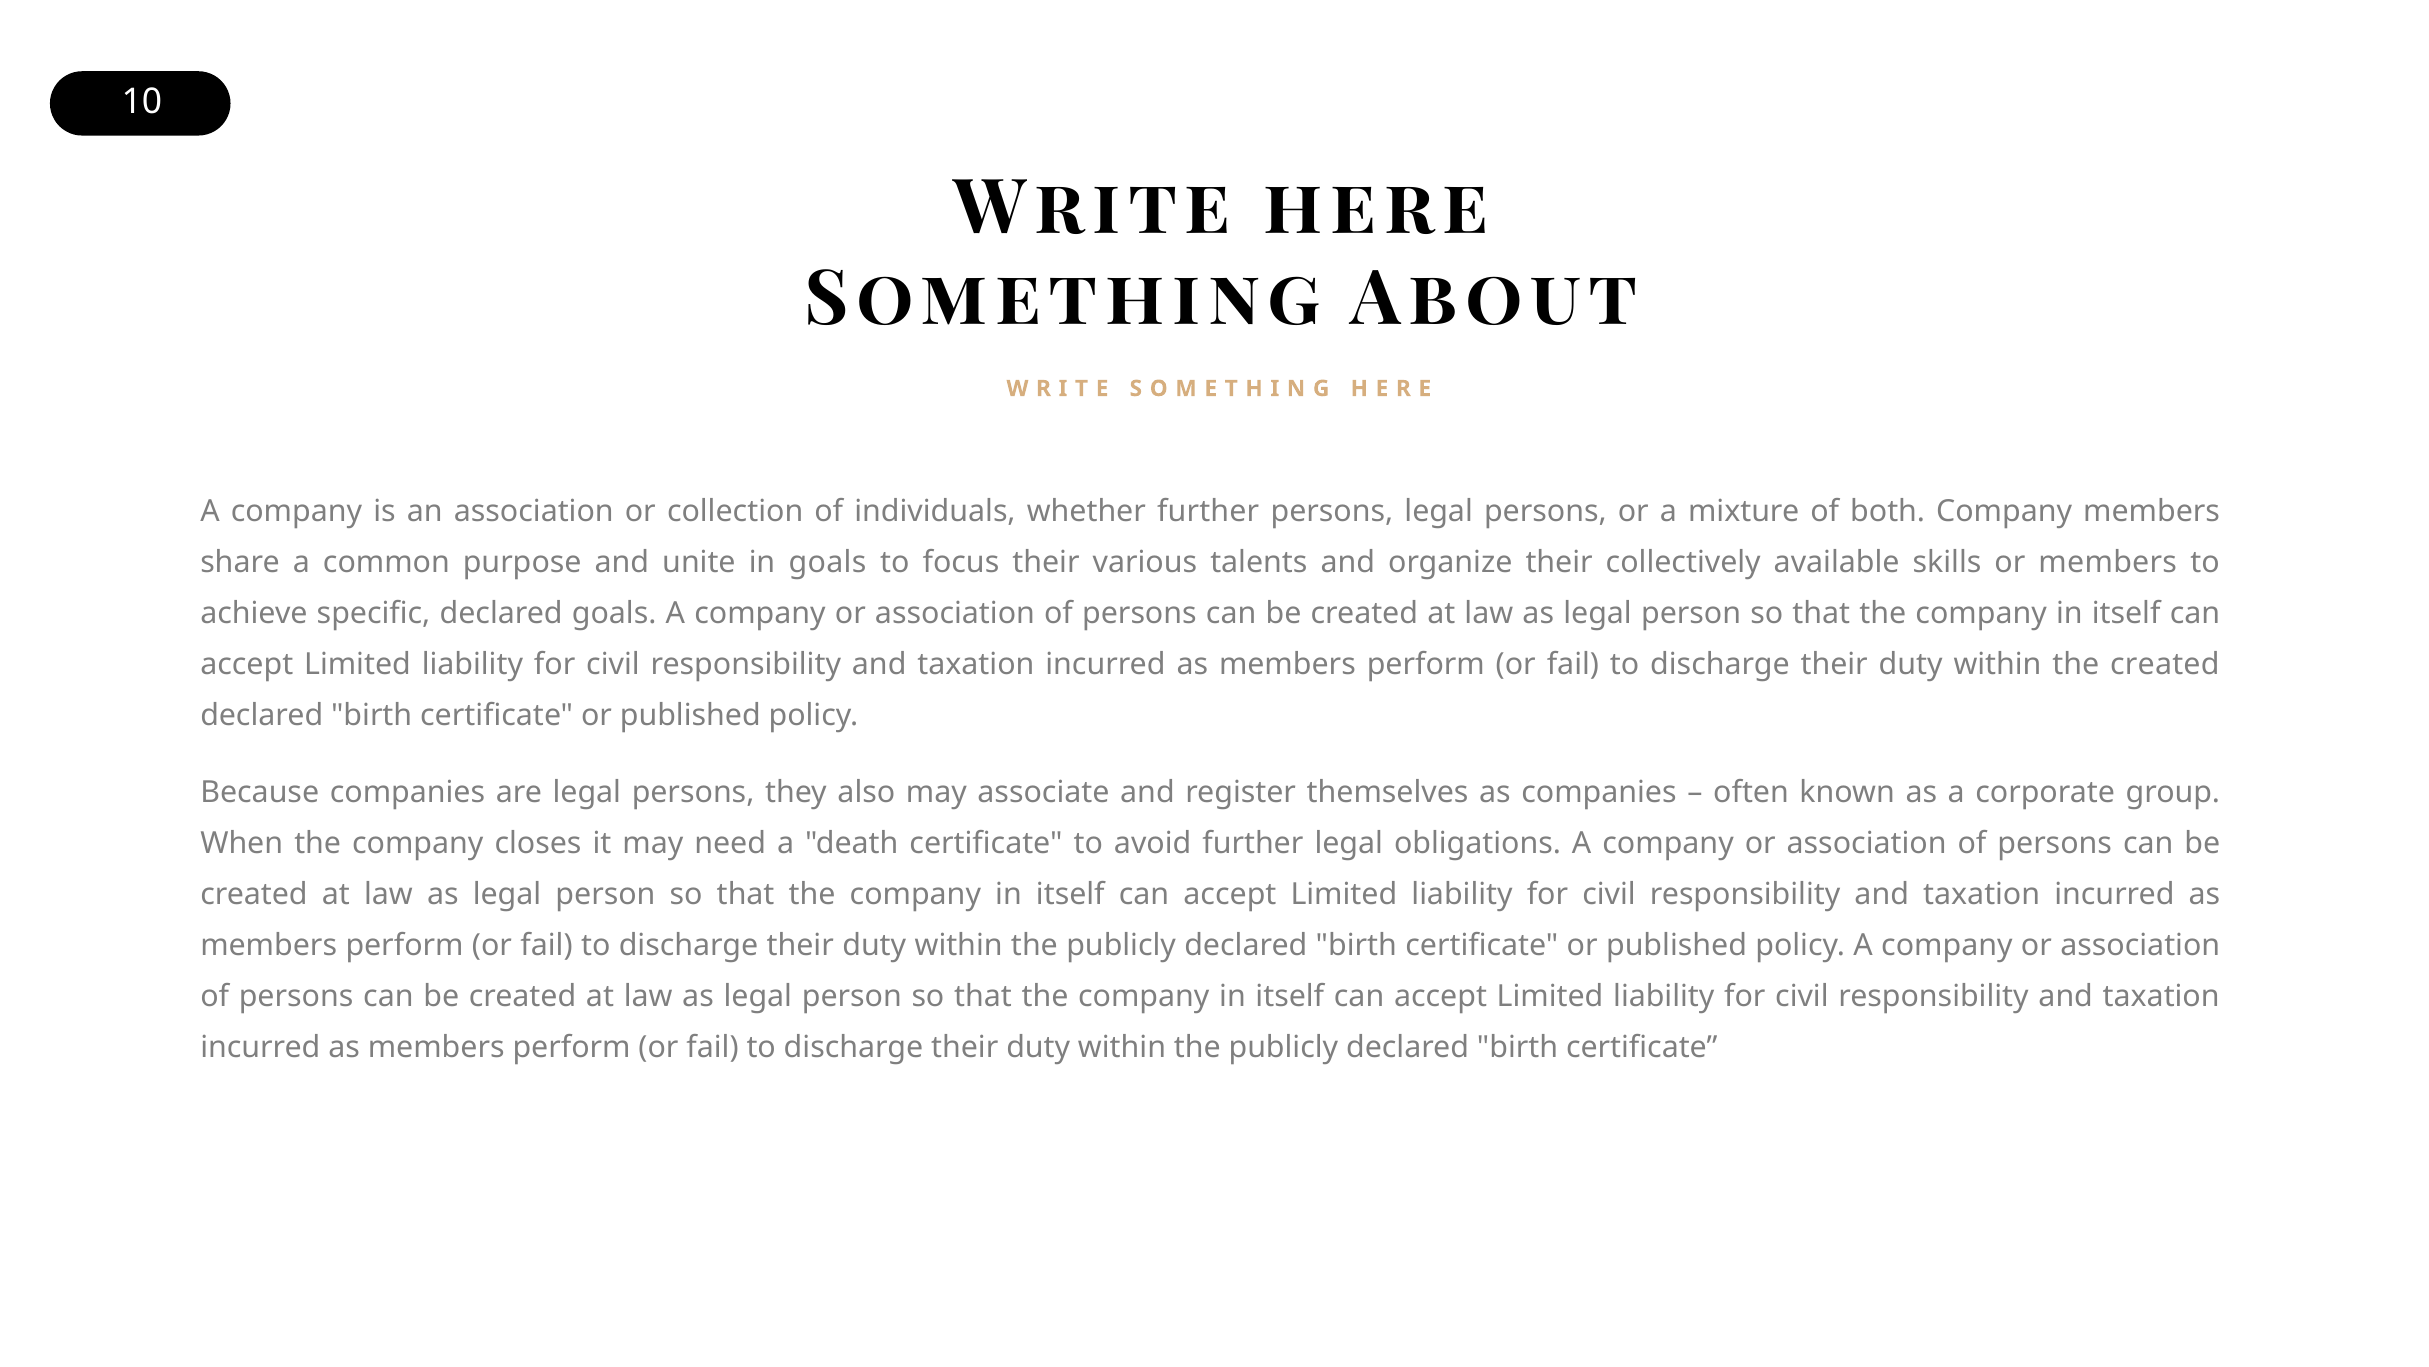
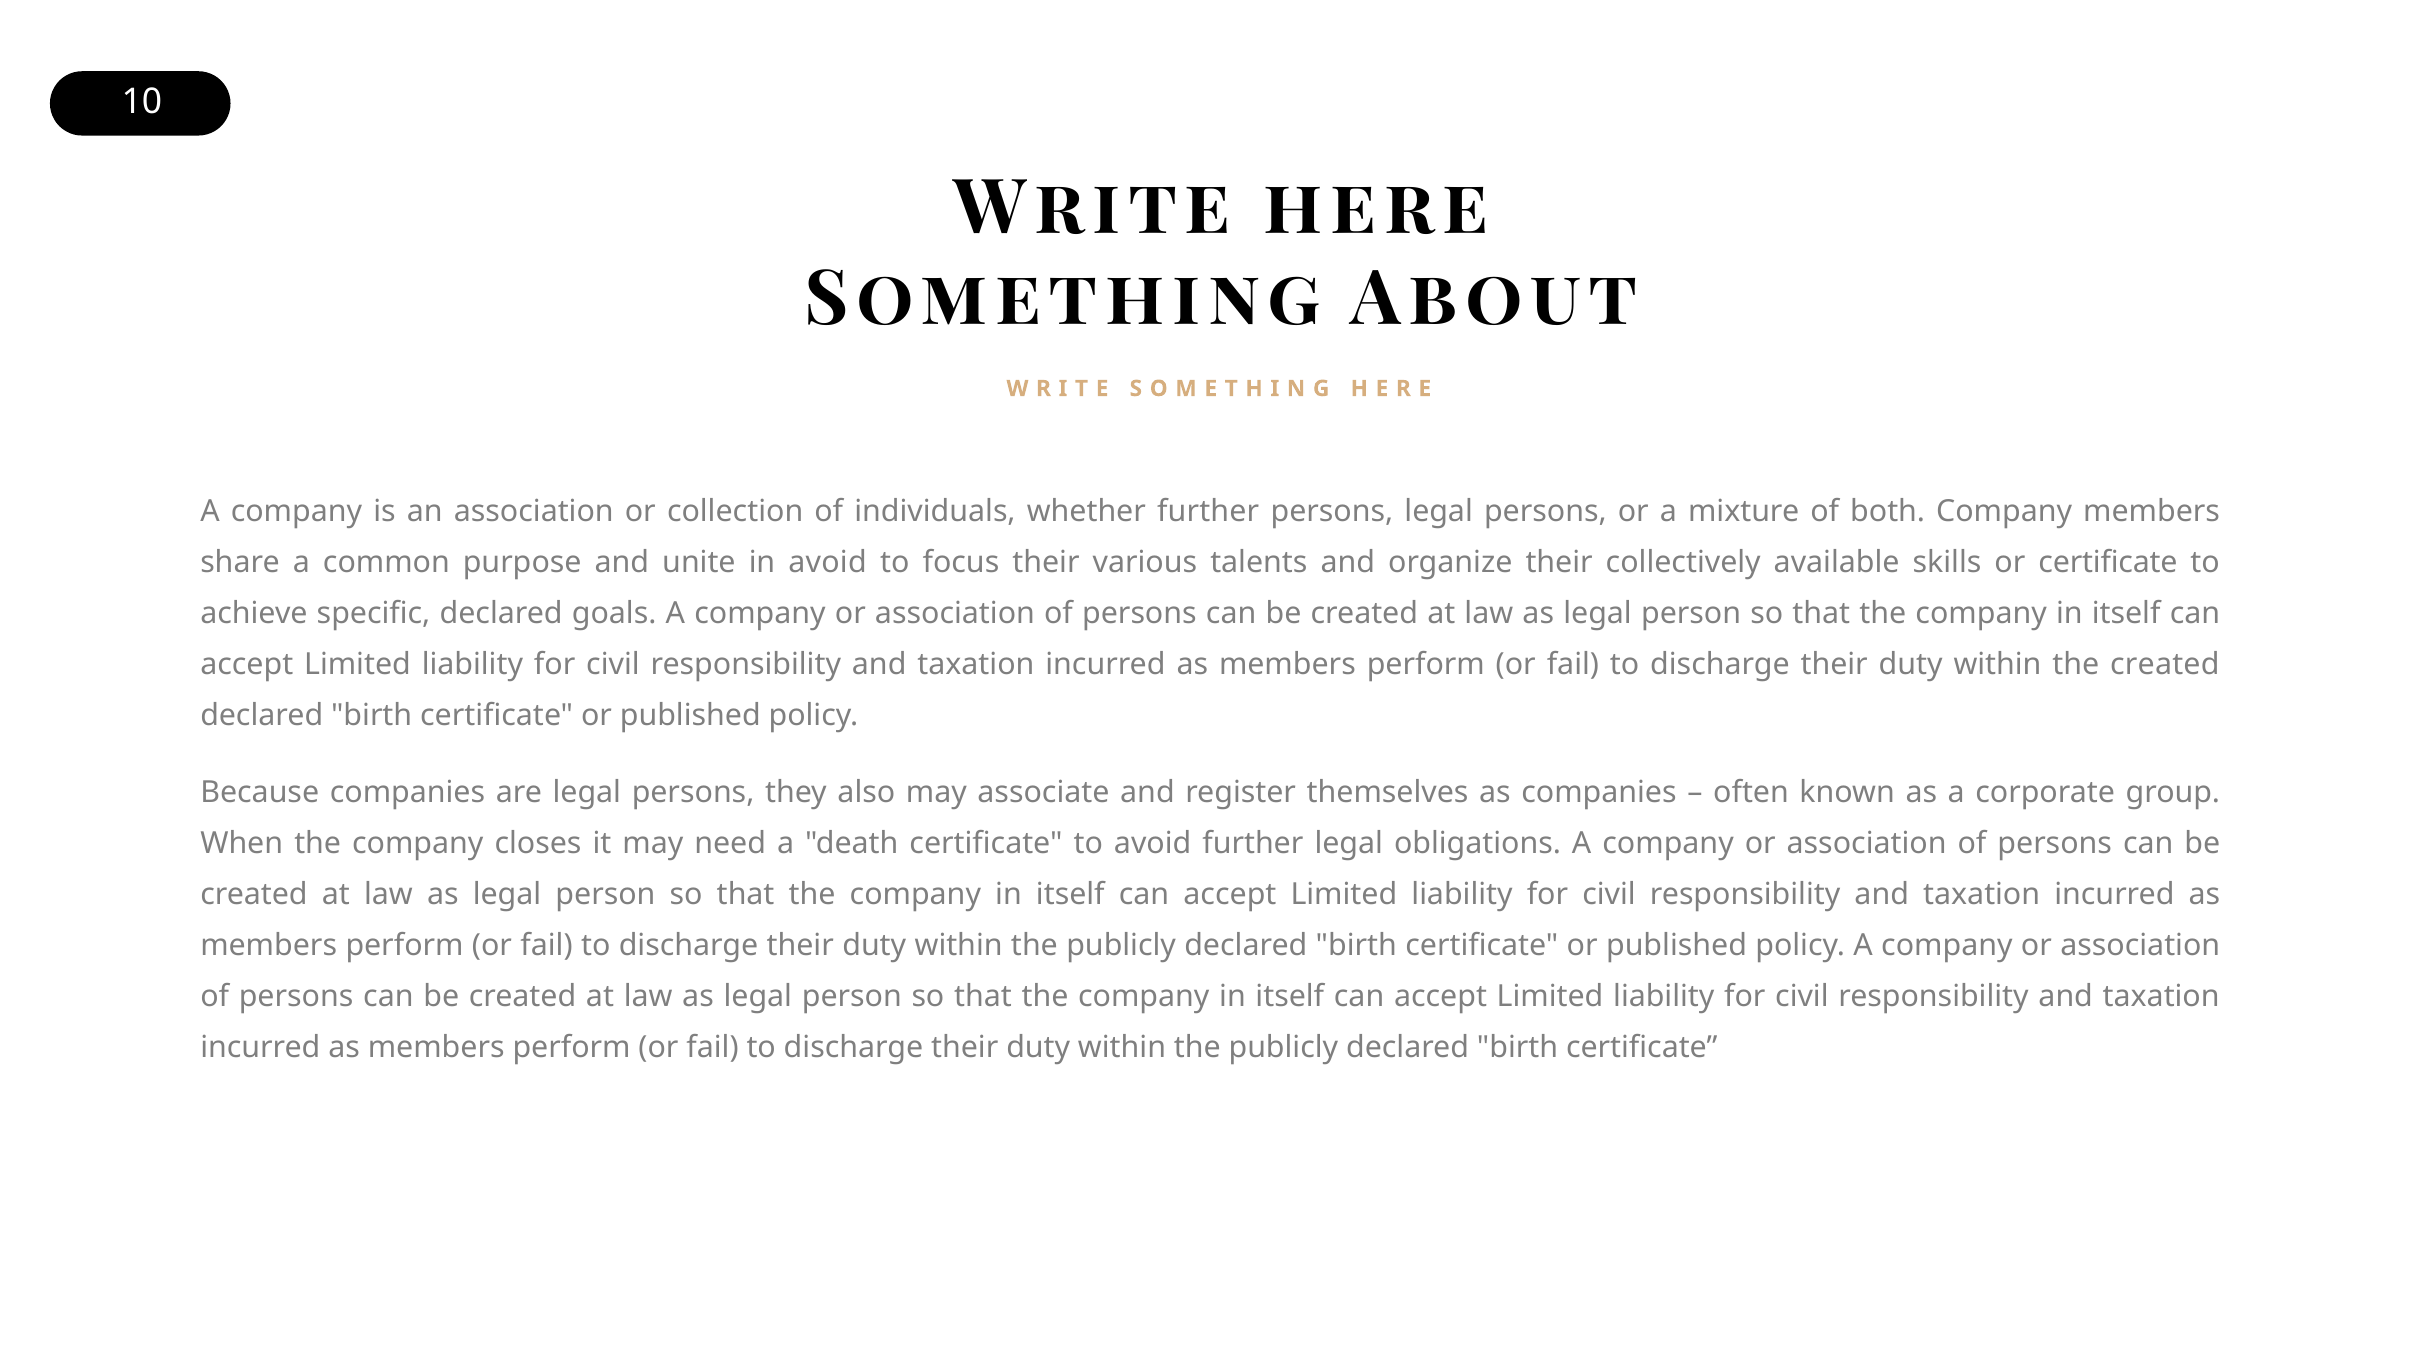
in goals: goals -> avoid (828, 562)
or members: members -> certificate (2108, 562)
